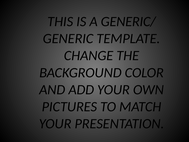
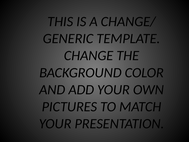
GENERIC/: GENERIC/ -> CHANGE/ (128, 21)
